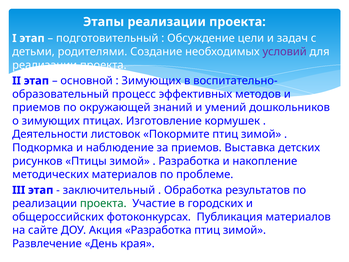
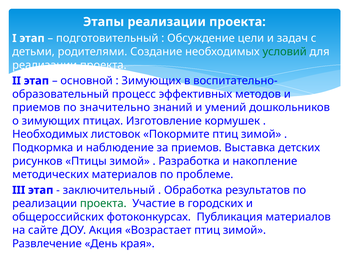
условий colour: purple -> green (285, 52)
окружающей: окружающей -> значительно (115, 107)
Деятельности: Деятельности -> Необходимых (50, 134)
Акция Разработка: Разработка -> Возрастает (158, 230)
